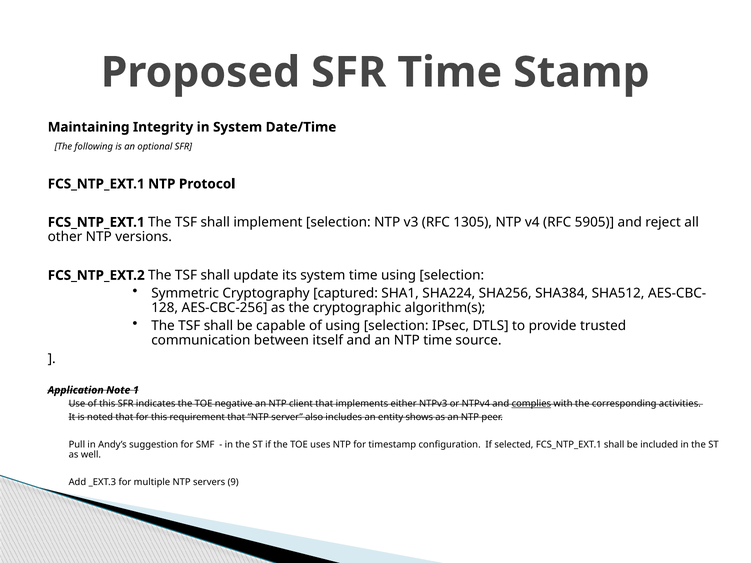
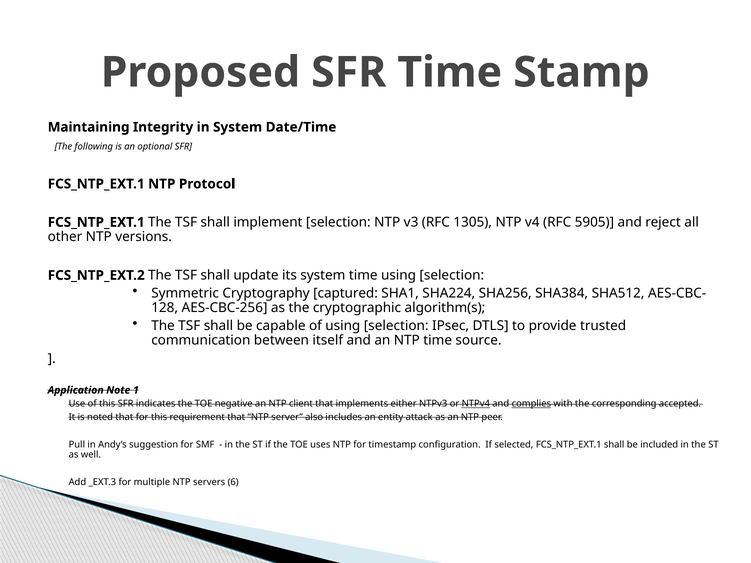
NTPv4 underline: none -> present (476, 404)
activities: activities -> accepted (680, 404)
shows: shows -> attack (419, 417)
9: 9 -> 6 (233, 482)
